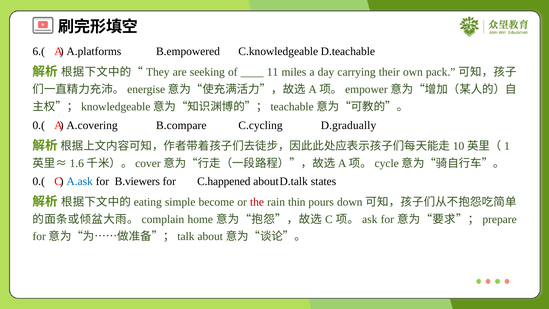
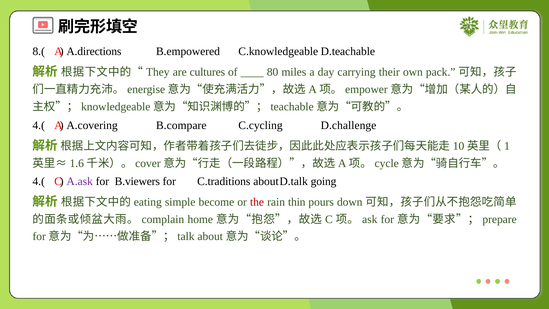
6.(: 6.( -> 8.( (39, 51)
A.platforms: A.platforms -> A.directions (94, 51)
seeking: seeking -> cultures (207, 72)
11: 11 -> 80 (273, 72)
0.(: 0.( -> 4.( (39, 125)
D.gradually: D.gradually -> D.challenge (349, 125)
0.(: 0.( -> 4.( (39, 181)
A.ask colour: blue -> purple (80, 181)
C.happened: C.happened -> C.traditions (224, 181)
states: states -> going (324, 181)
